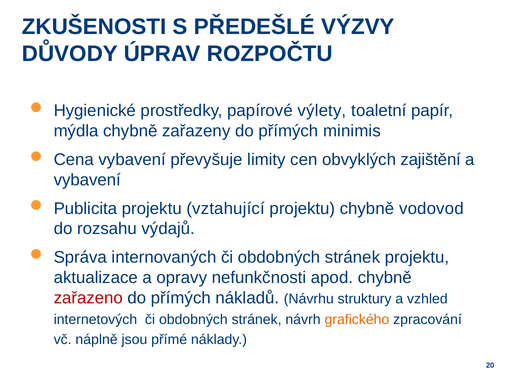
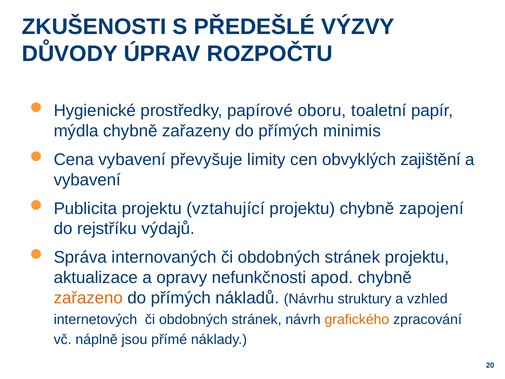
výlety: výlety -> oboru (322, 111)
vodovod: vodovod -> zapojení (431, 208)
rozsahu: rozsahu -> rejstříku (107, 229)
zařazeno colour: red -> orange (88, 298)
